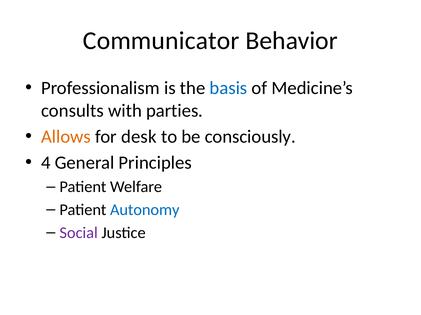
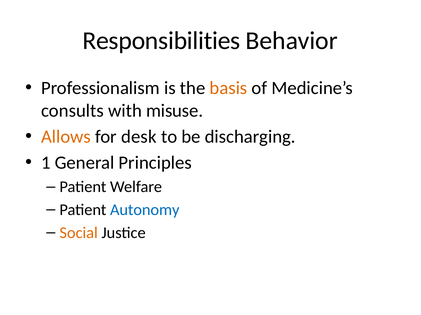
Communicator: Communicator -> Responsibilities (161, 41)
basis colour: blue -> orange (228, 88)
parties: parties -> misuse (175, 111)
consciously: consciously -> discharging (250, 137)
4: 4 -> 1 (46, 163)
Social colour: purple -> orange (79, 233)
